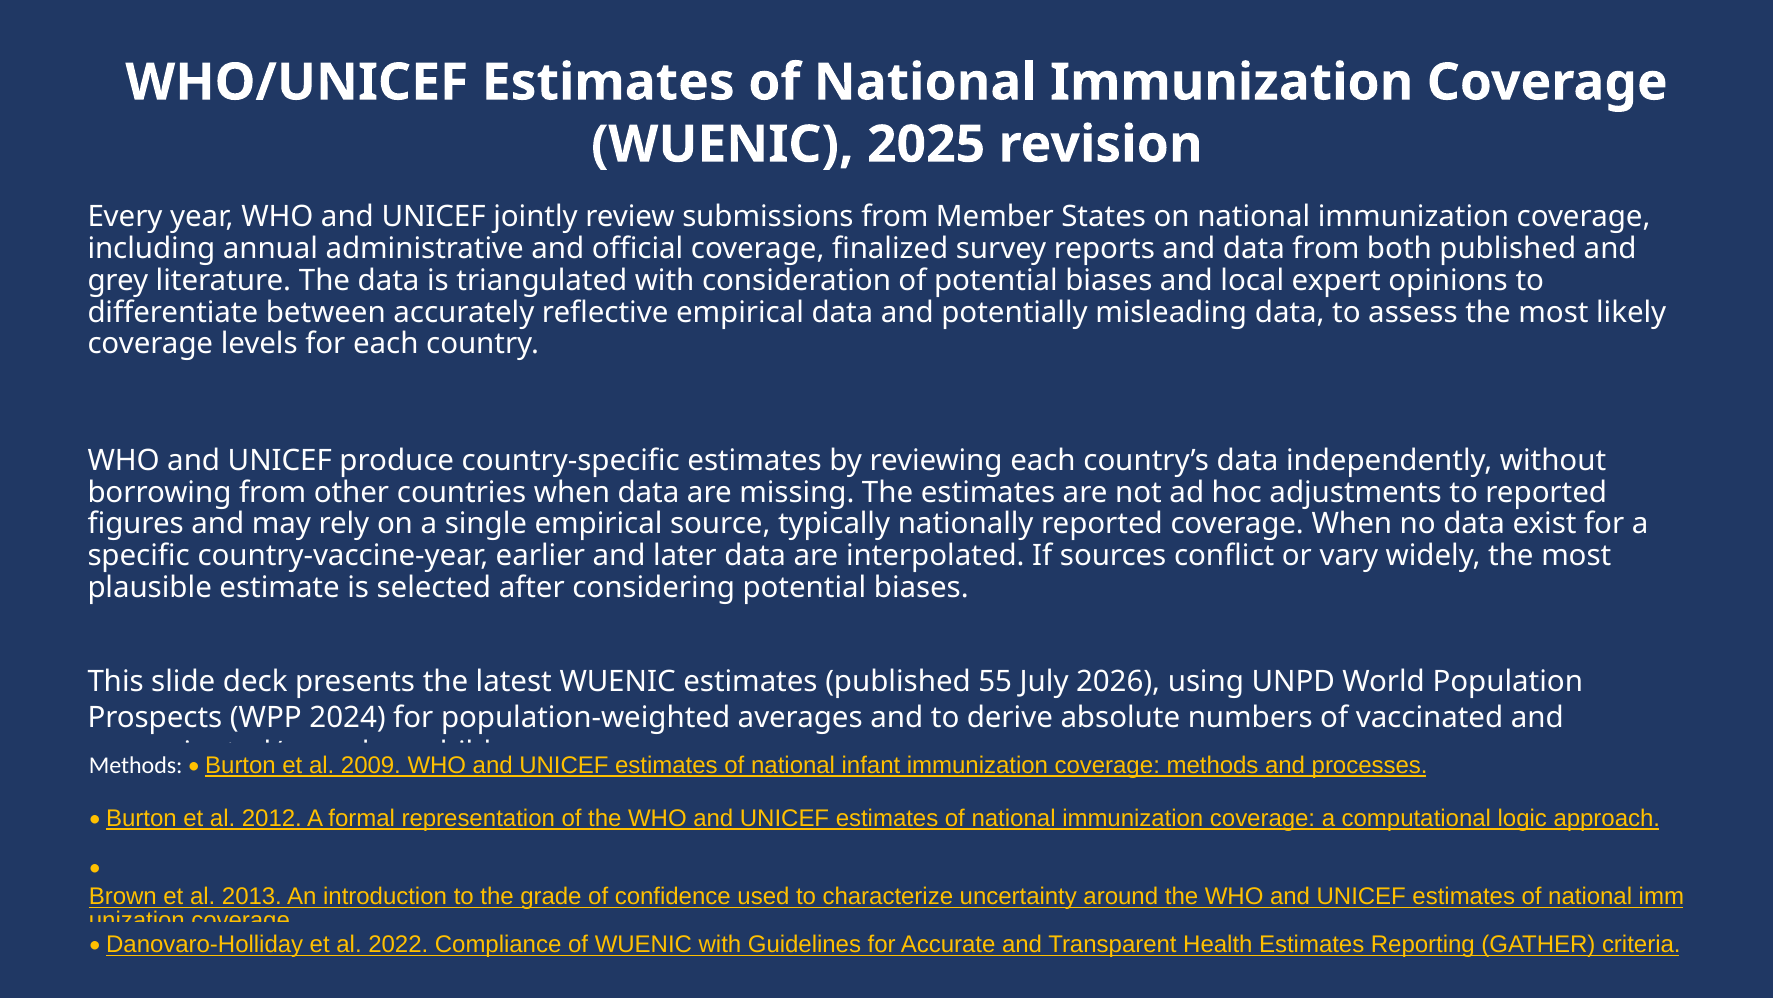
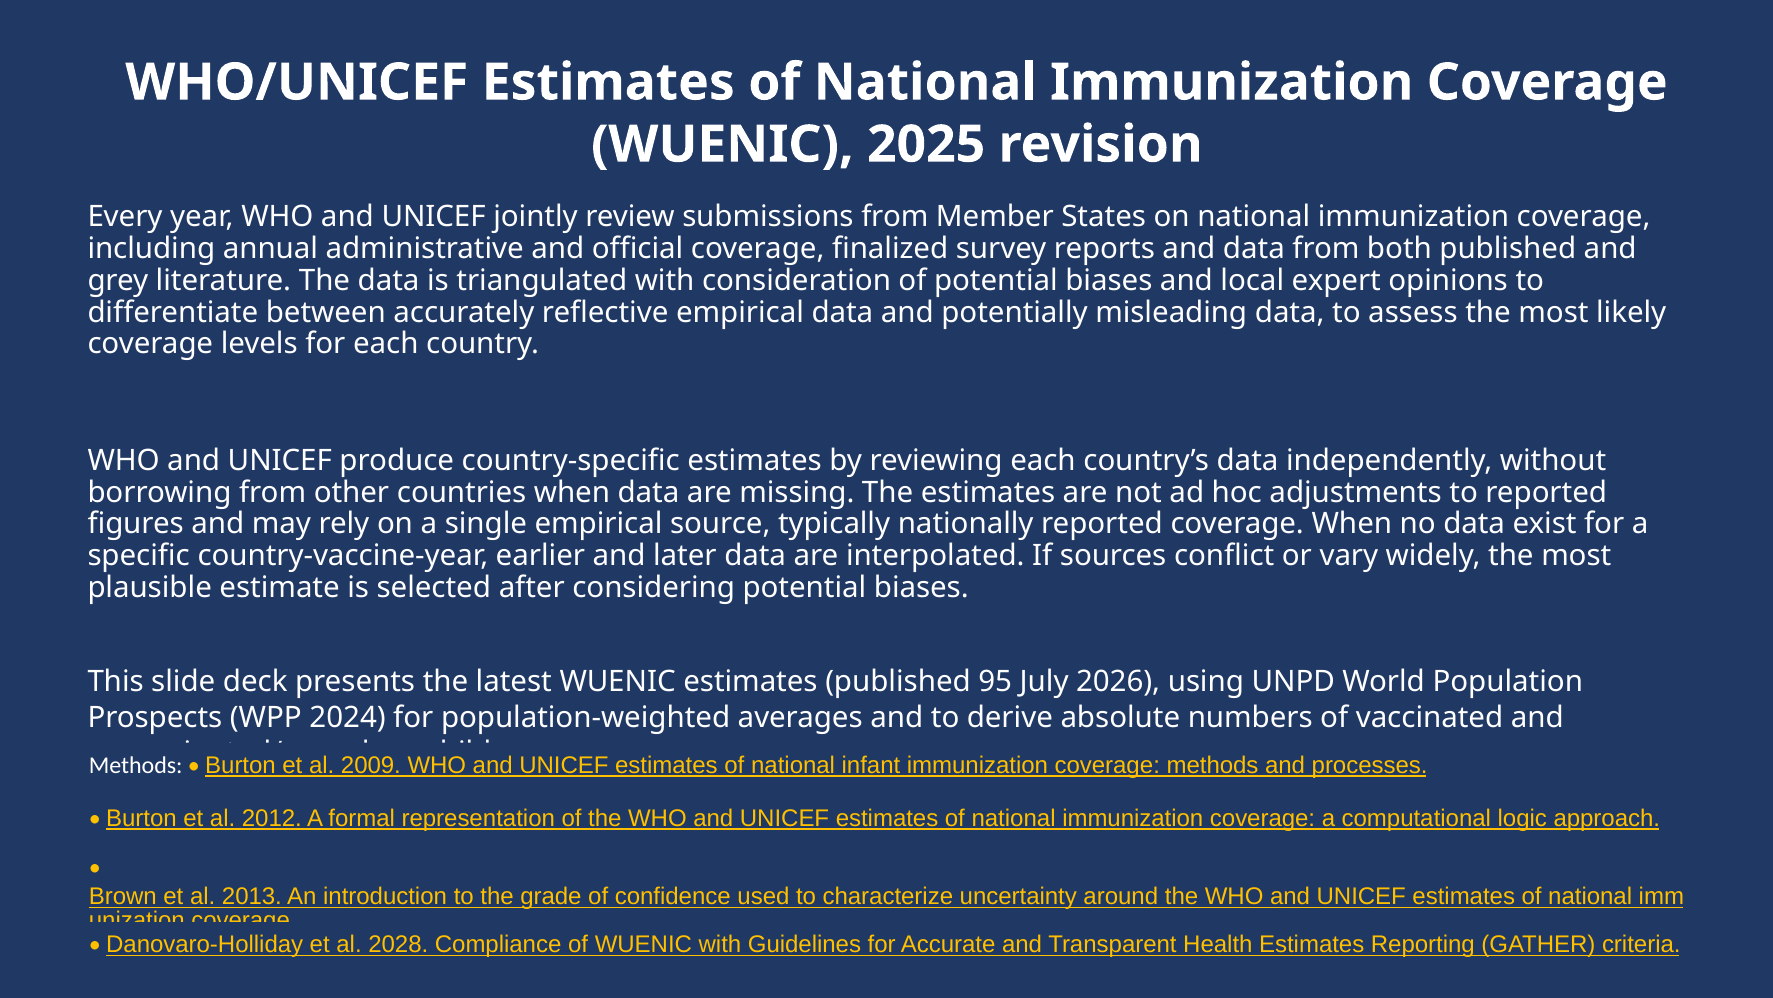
55: 55 -> 95 (995, 682)
2022: 2022 -> 2028 (398, 944)
